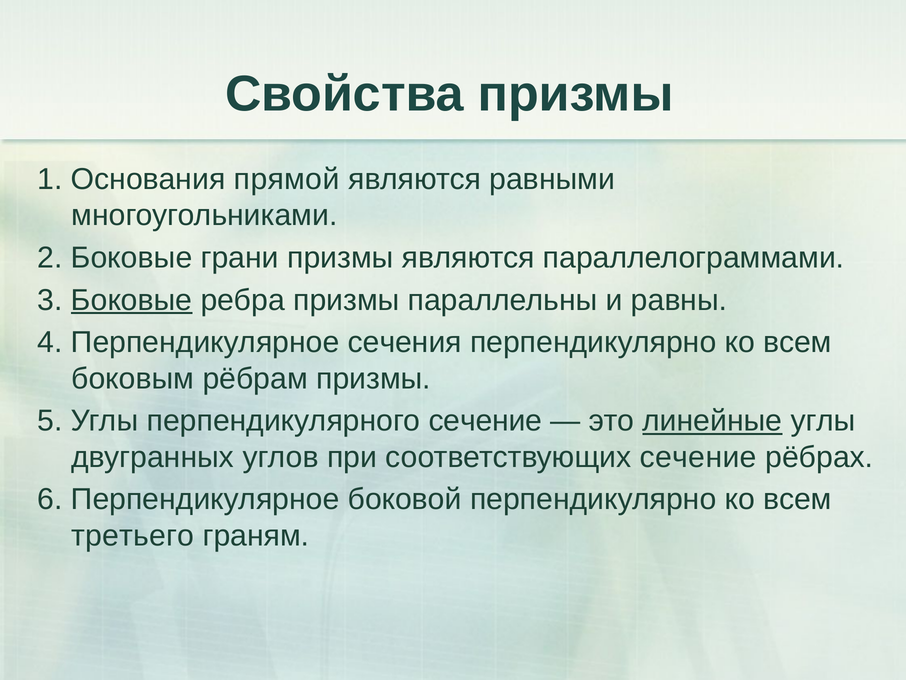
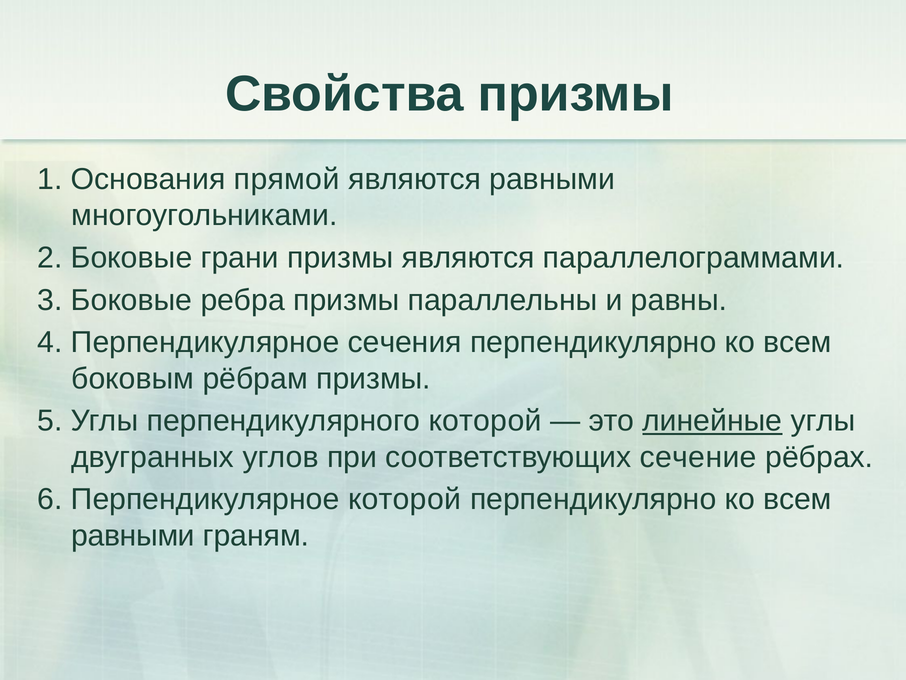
Боковые underline: present -> none (132, 300)
перпендикулярного сечение: сечение -> которой (485, 421)
Перпендикулярное боковой: боковой -> которой (405, 499)
третьего: третьего -> равными (133, 535)
